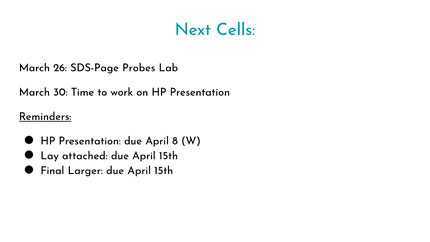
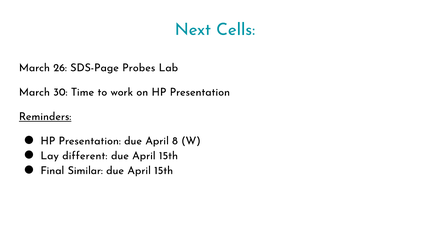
attached: attached -> different (85, 156)
Larger: Larger -> Similar (85, 170)
